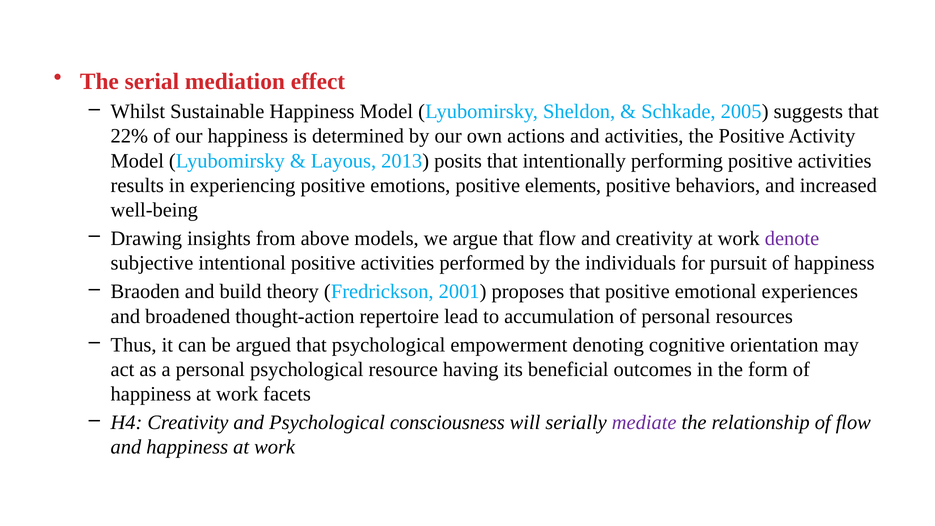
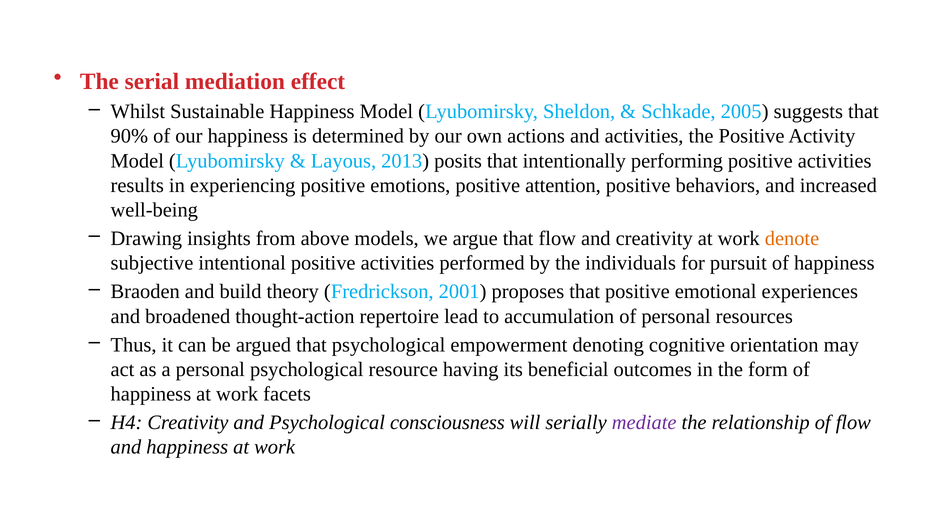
22%: 22% -> 90% (129, 136)
elements: elements -> attention (563, 185)
denote colour: purple -> orange (792, 238)
